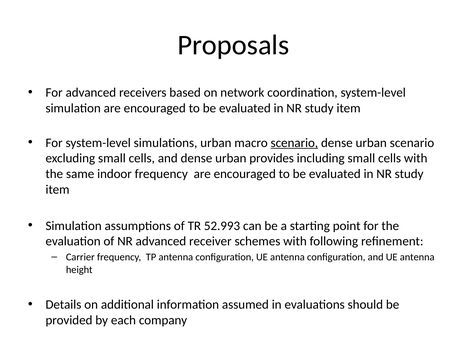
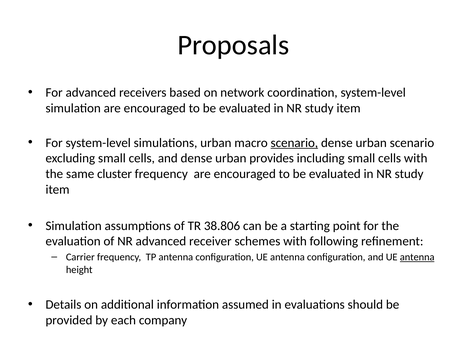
indoor: indoor -> cluster (115, 174)
52.993: 52.993 -> 38.806 (222, 226)
antenna underline: none -> present (417, 257)
